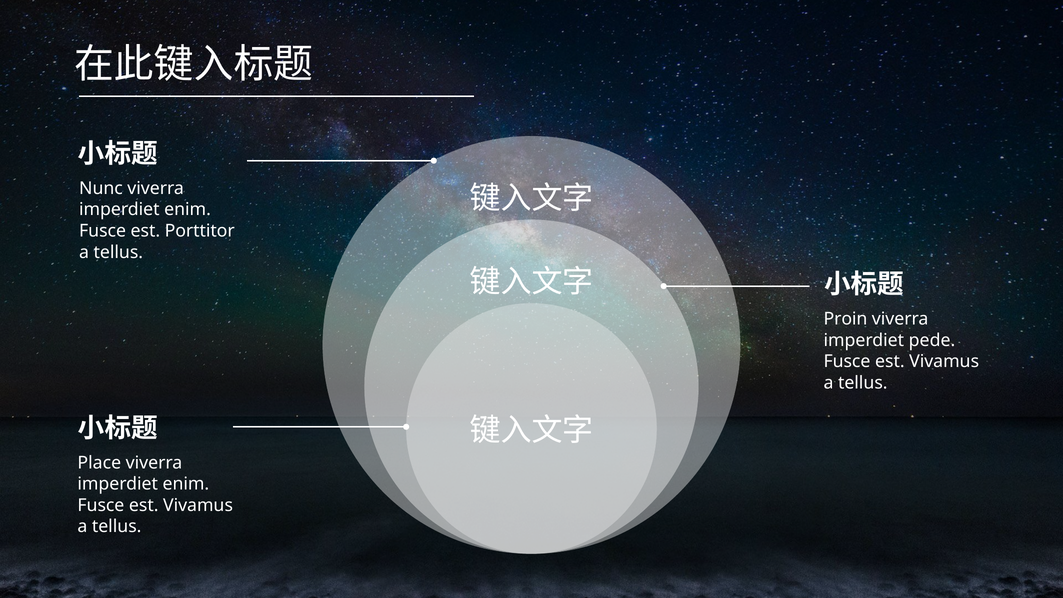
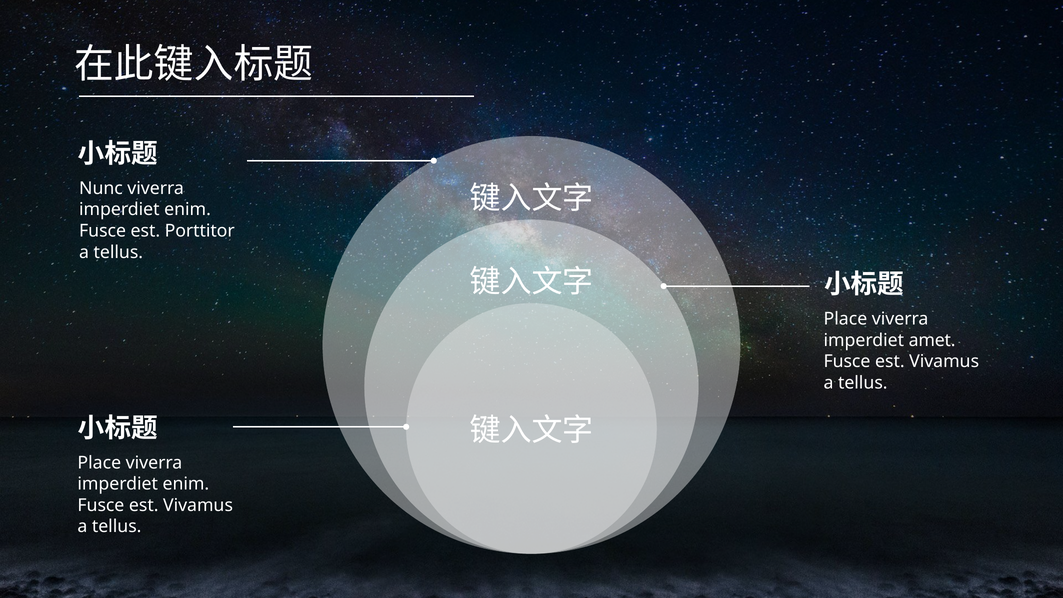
Proin: Proin -> Place (845, 319)
pede: pede -> amet (932, 340)
